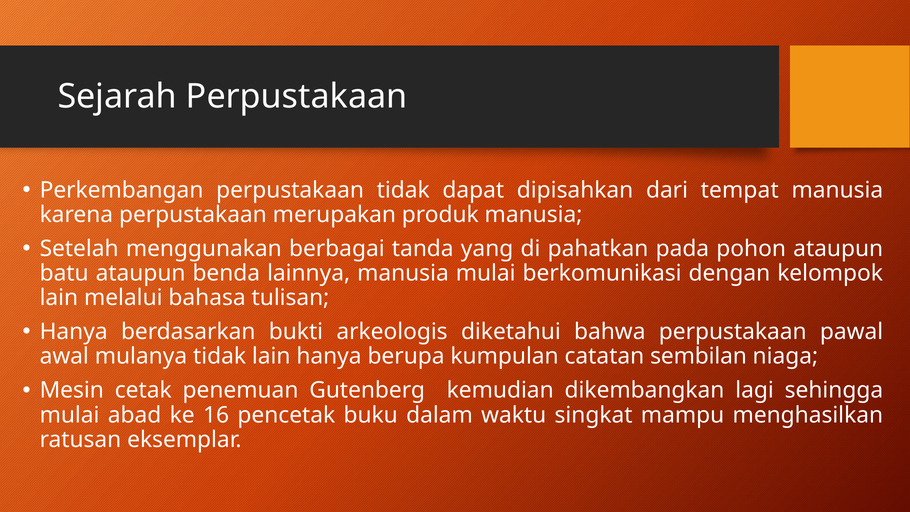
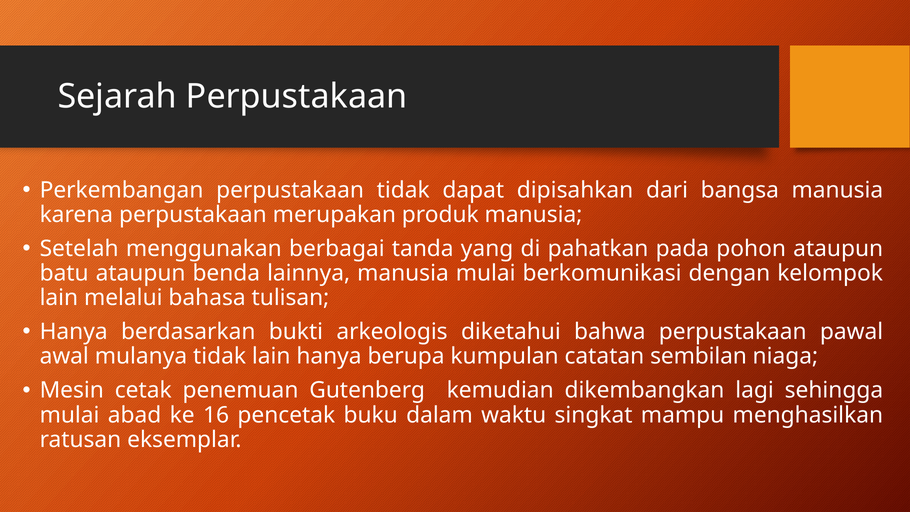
tempat: tempat -> bangsa (740, 190)
